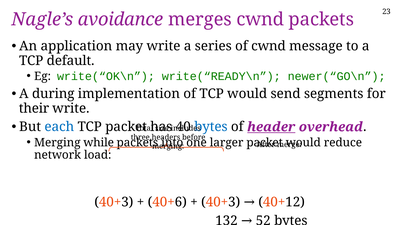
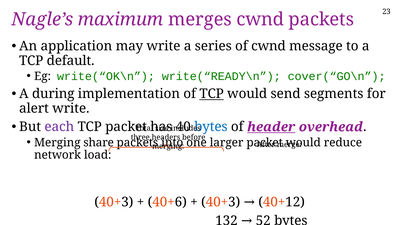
avoidance: avoidance -> maximum (121, 19)
newer(“GO\n: newer(“GO\n -> cover(“GO\n (337, 76)
TCP underline: none -> present (212, 94)
their: their -> alert (34, 108)
each colour: blue -> purple (59, 127)
while: while -> share (99, 143)
